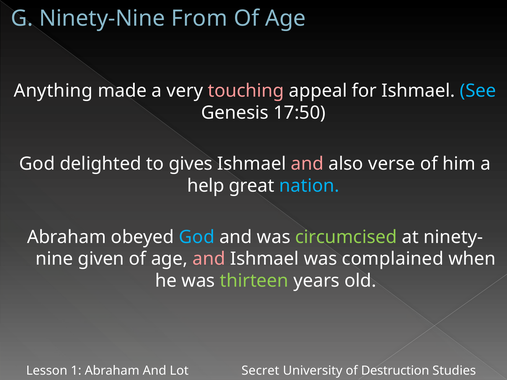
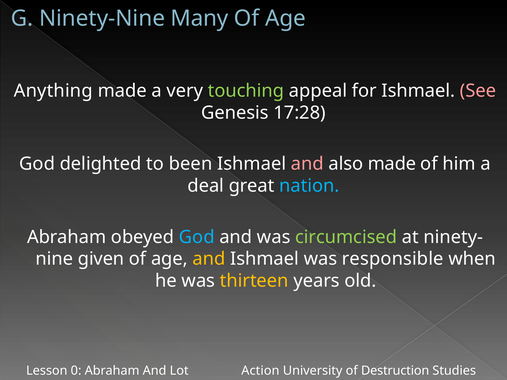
From: From -> Many (200, 18)
touching colour: pink -> light green (246, 91)
See colour: light blue -> pink (478, 91)
17:50: 17:50 -> 17:28 (300, 113)
gives: gives -> been (191, 164)
also verse: verse -> made (392, 164)
help: help -> deal (206, 186)
and colour: pink -> yellow (209, 259)
complained: complained -> responsible (393, 259)
thirteen colour: light green -> yellow (254, 281)
1: 1 -> 0 (76, 371)
Secret: Secret -> Action (260, 371)
